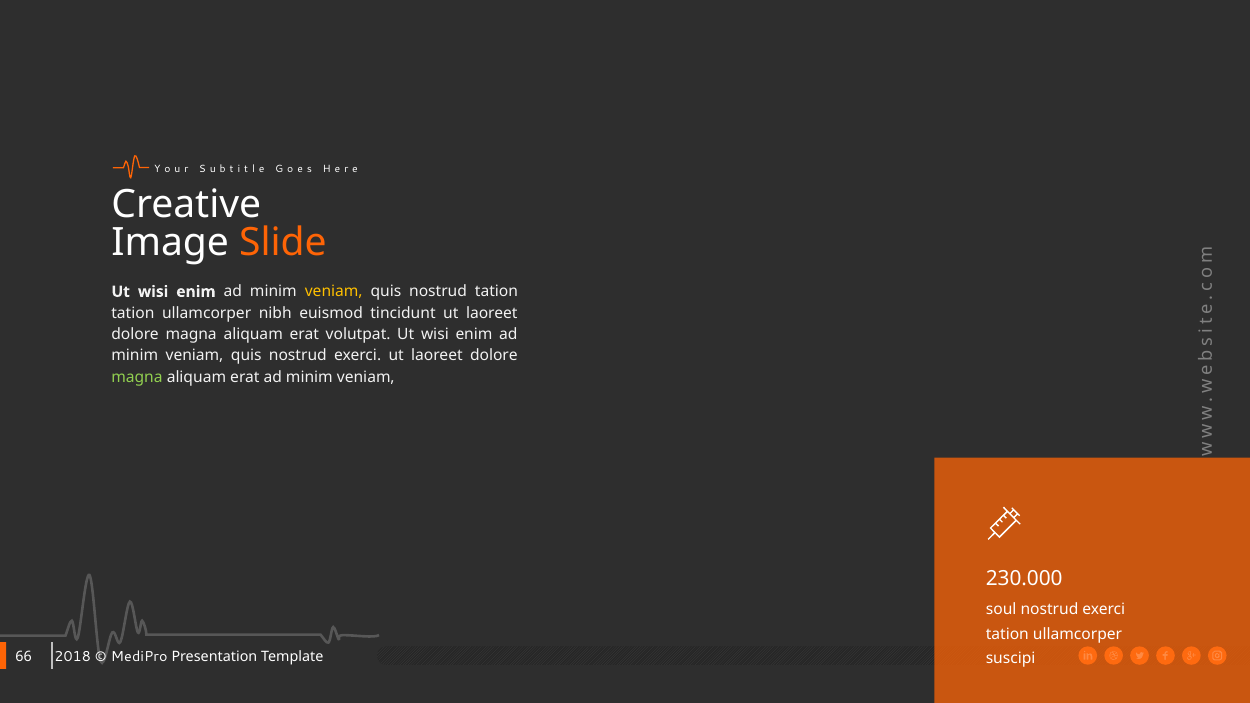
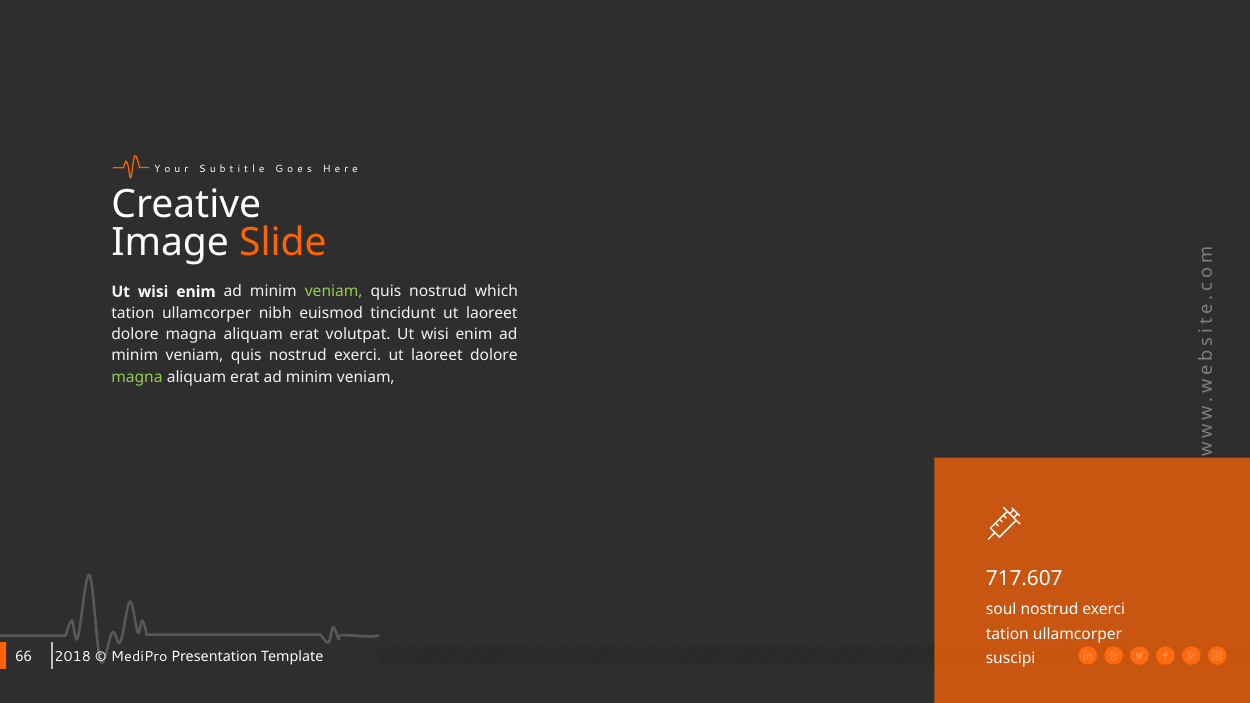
veniam colour: yellow -> light green (334, 292)
nostrud tation: tation -> which (496, 292)
230.000: 230.000 -> 717.607 (1024, 579)
